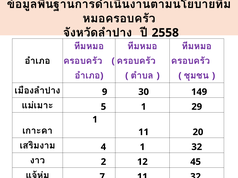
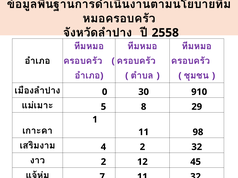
9: 9 -> 0 (105, 92)
149: 149 -> 910 (199, 92)
5 1: 1 -> 8 (144, 107)
20: 20 -> 98 (198, 132)
4 1: 1 -> 2 (142, 147)
